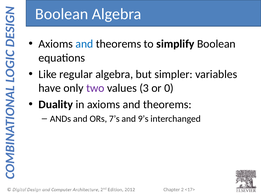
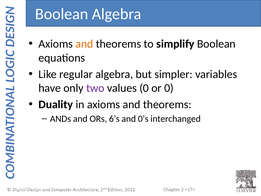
and colour: blue -> orange (84, 44)
values 3: 3 -> 0 (144, 88)
7’s: 7’s -> 6’s (114, 119)
9’s: 9’s -> 0’s (143, 119)
